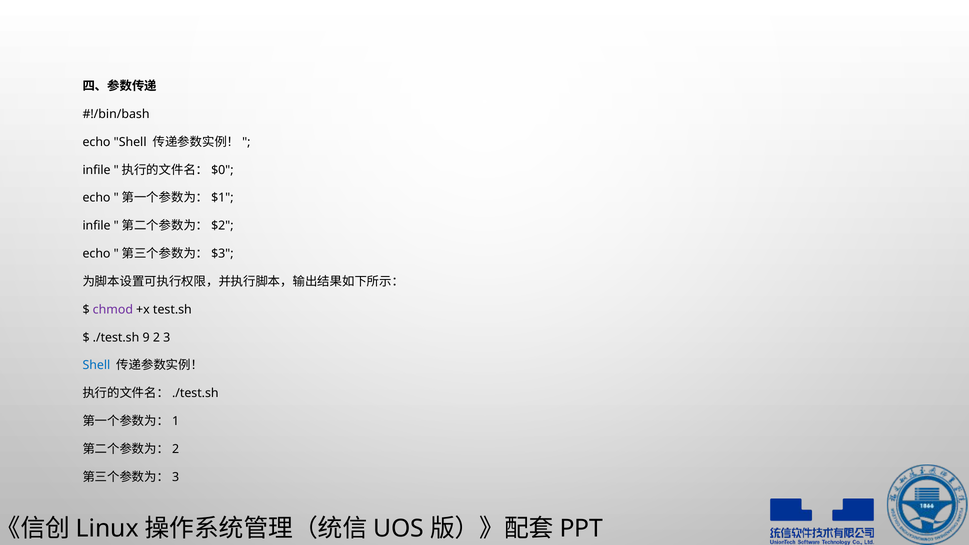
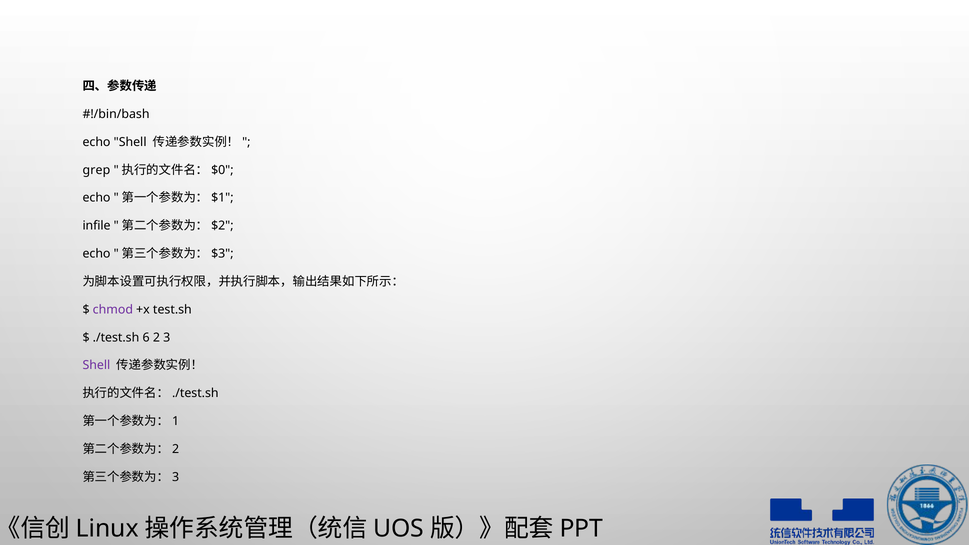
infile: infile -> grep (96, 170)
9: 9 -> 6 (146, 338)
Shell colour: blue -> purple (96, 365)
